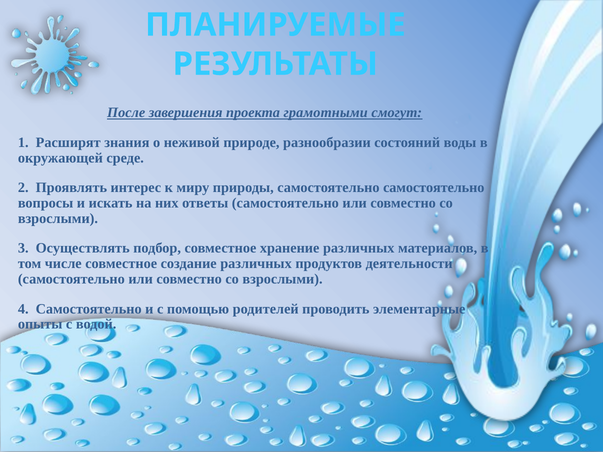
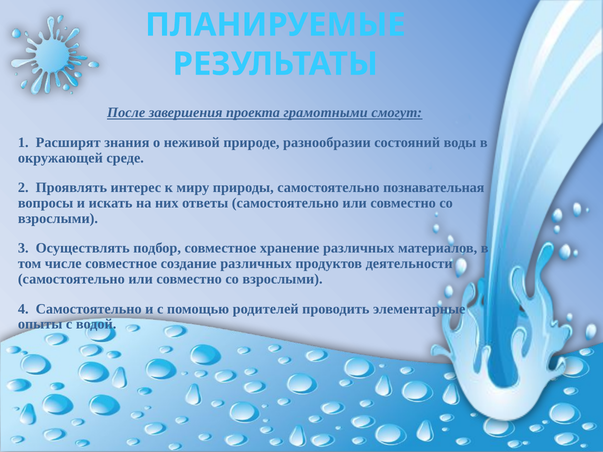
самостоятельно самостоятельно: самостоятельно -> познавательная (434, 188)
